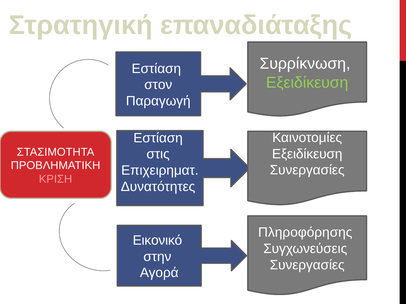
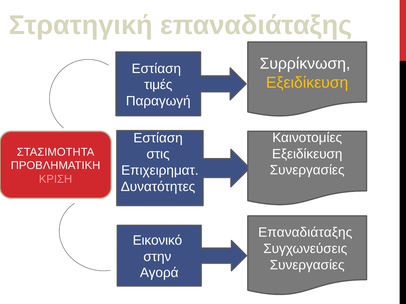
Εξειδίκευση colour: light green -> yellow (307, 83)
στον: στον -> τιμές (158, 85)
Πληροφόρησης: Πληροφόρησης -> Επαναδιάταξης (305, 233)
